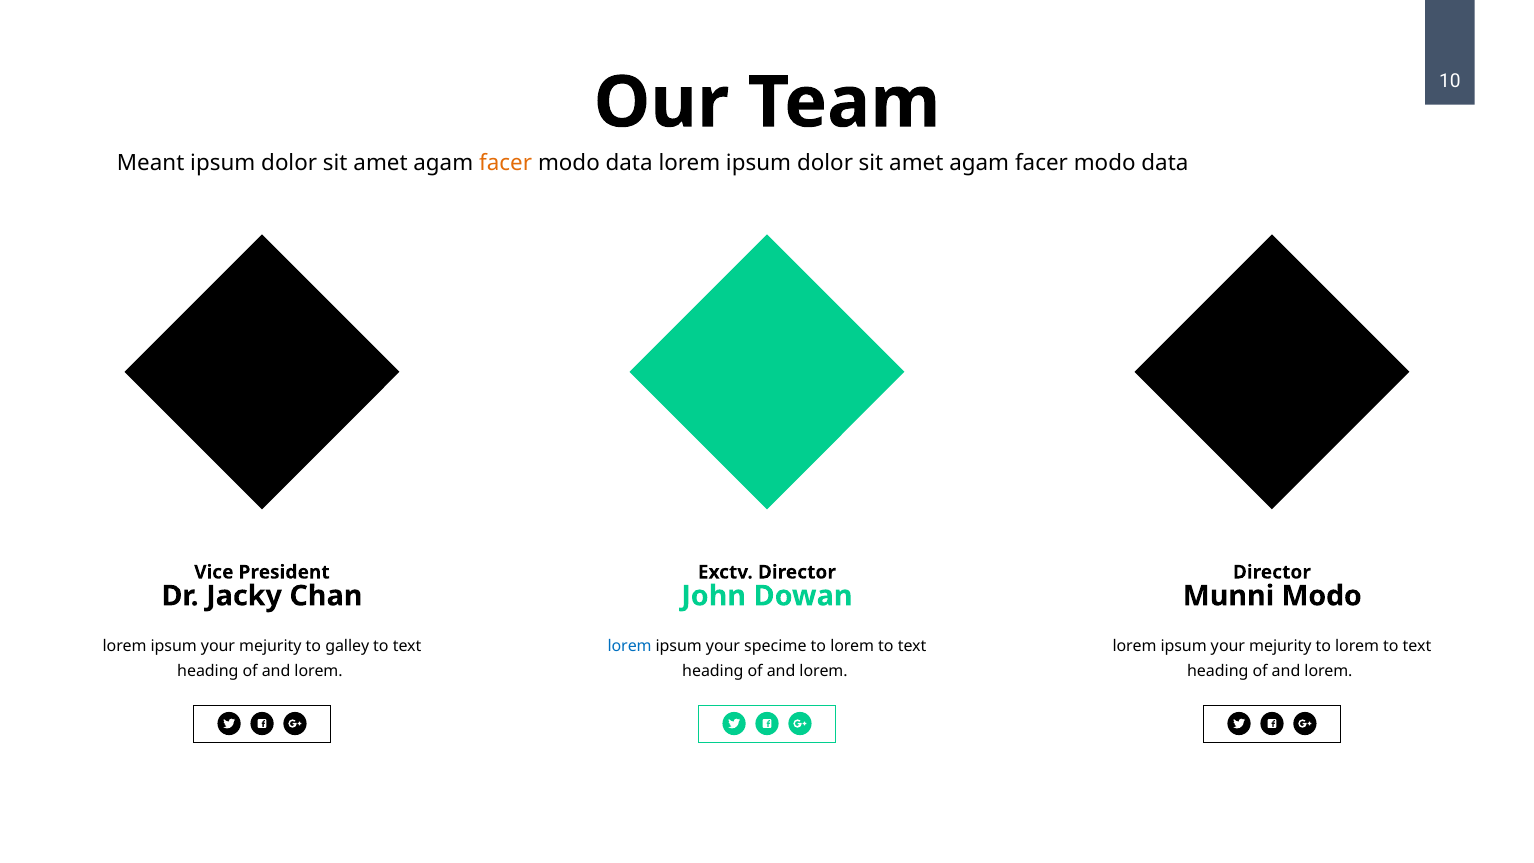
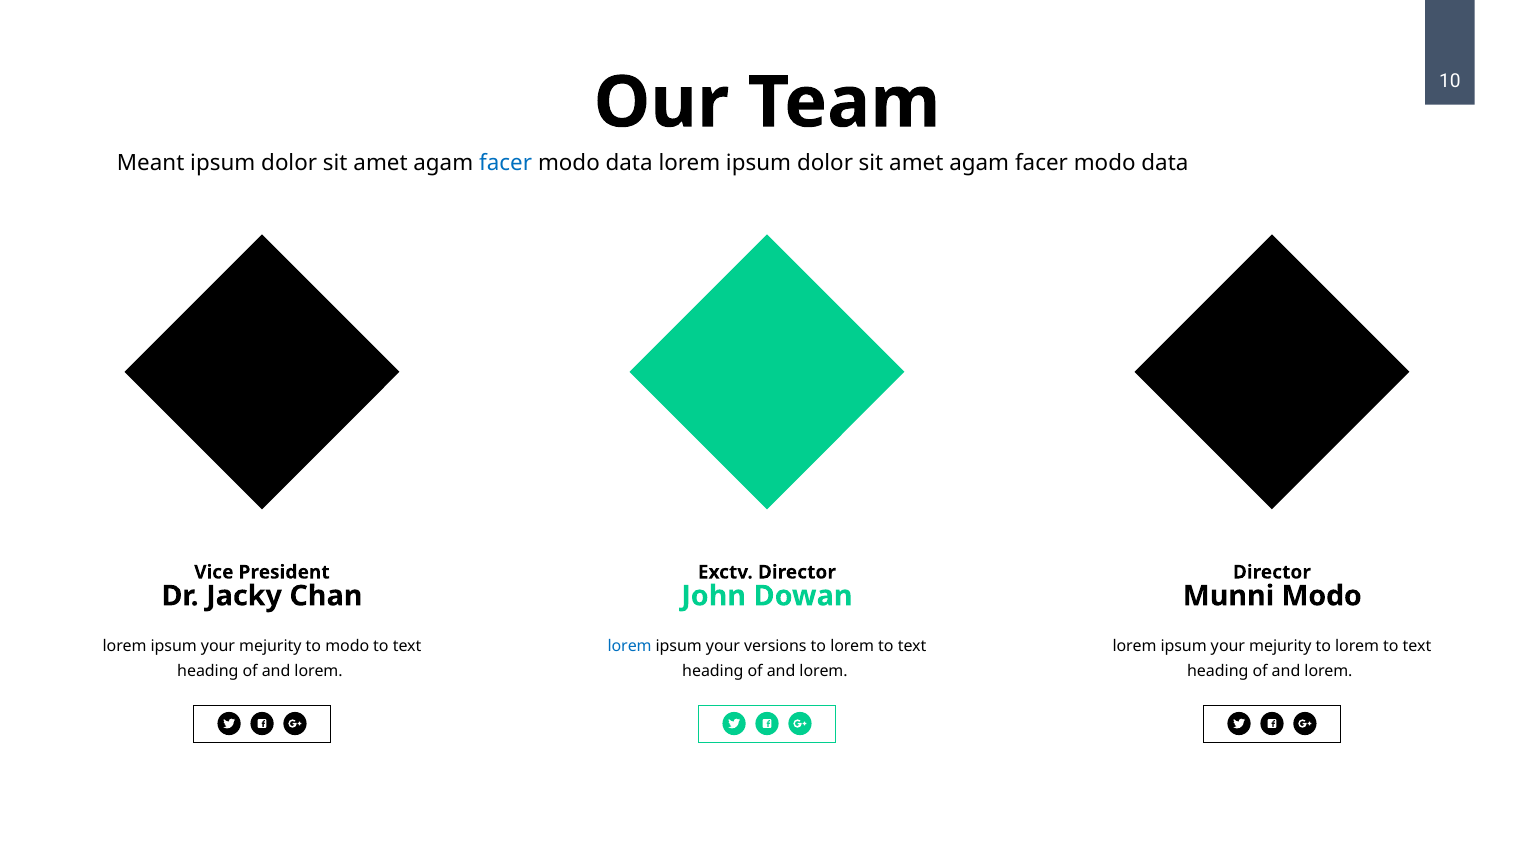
facer colour: orange -> blue (506, 163)
to galley: galley -> modo (347, 646)
specime: specime -> versions (775, 646)
